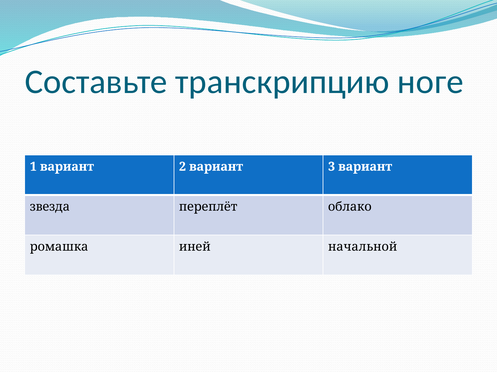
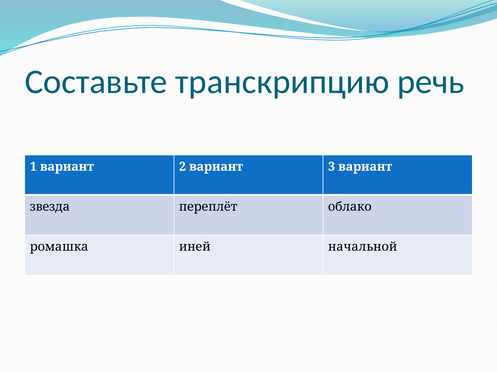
ноге: ноге -> речь (431, 82)
